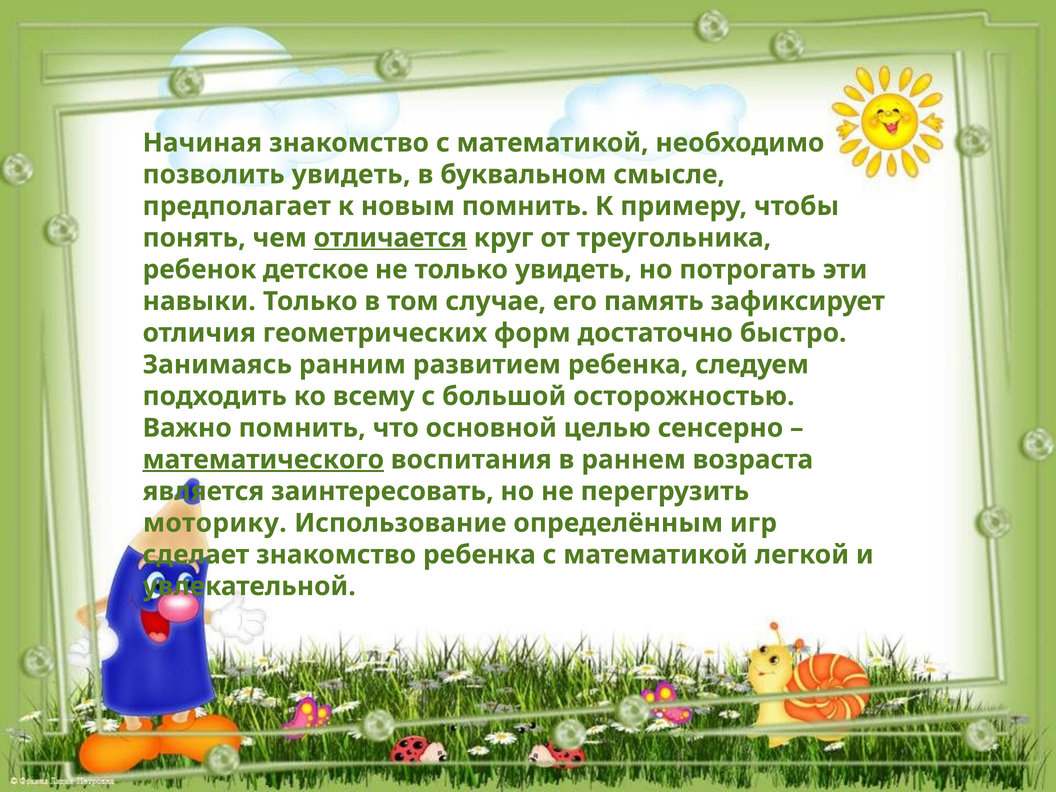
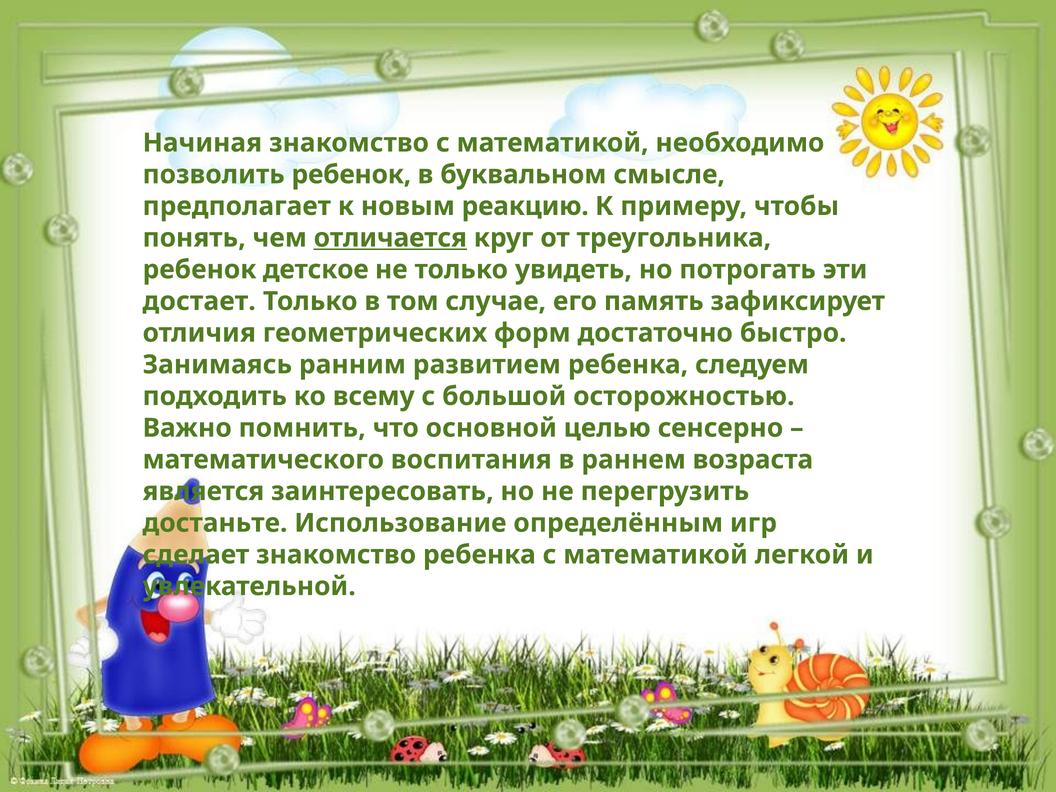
позволить увидеть: увидеть -> ребенок (351, 175)
новым помнить: помнить -> реакцию (525, 206)
навыки: навыки -> достает (199, 301)
математического underline: present -> none (263, 460)
моторику: моторику -> достаньте (215, 523)
